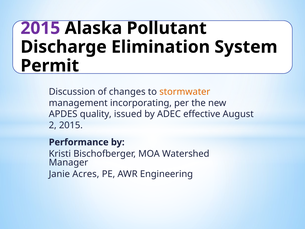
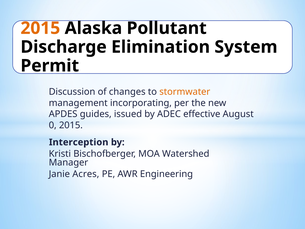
2015 colour: purple -> orange (40, 28)
quality: quality -> guides (96, 114)
2: 2 -> 0 (53, 125)
Performance: Performance -> Interception (79, 142)
